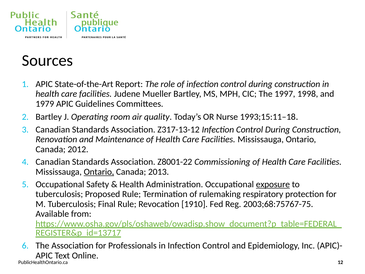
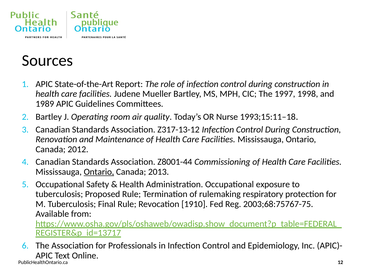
1979: 1979 -> 1989 (45, 104)
Z8001-22: Z8001-22 -> Z8001-44 (175, 162)
exposure underline: present -> none (273, 184)
